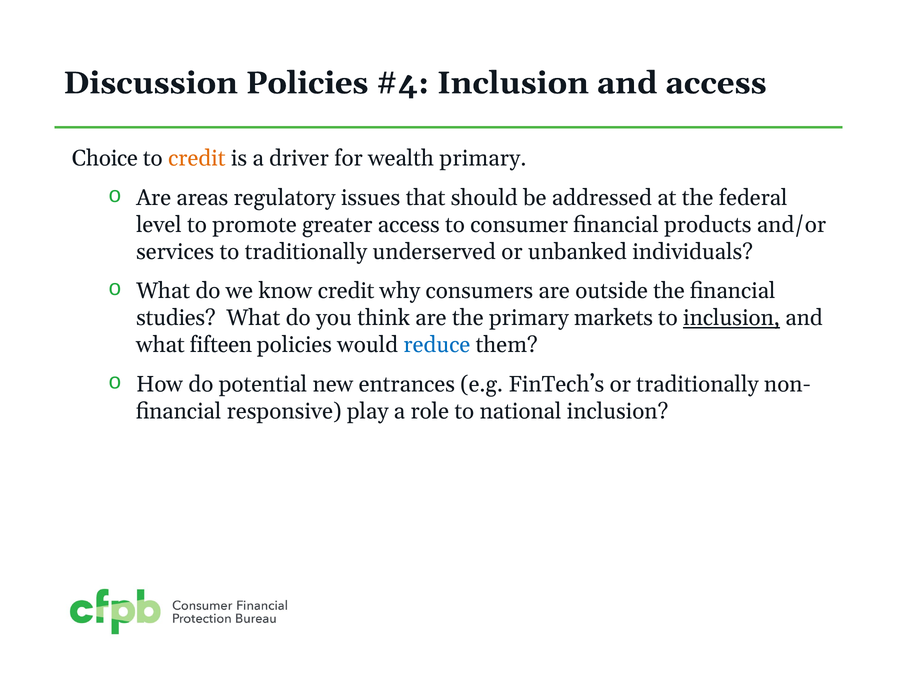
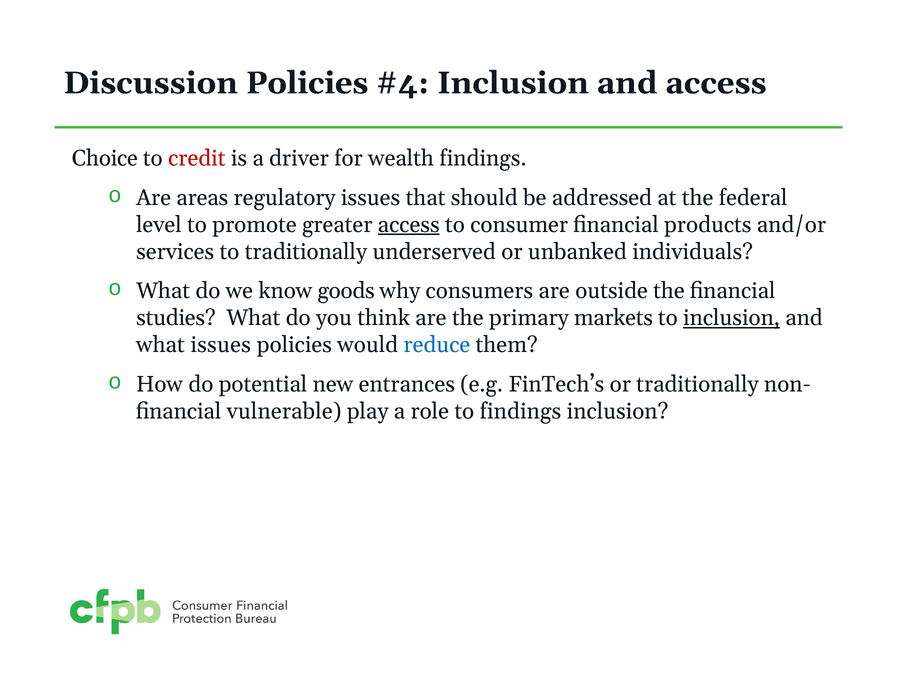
credit colour: orange -> red (197, 158)
wealth primary: primary -> findings (483, 158)
access underline: none -> present (409, 225)
know credit: credit -> goods (346, 291)
what fifteen: fifteen -> issues (221, 345)
responsive: responsive -> vulnerable (284, 411)
to national: national -> findings (520, 411)
